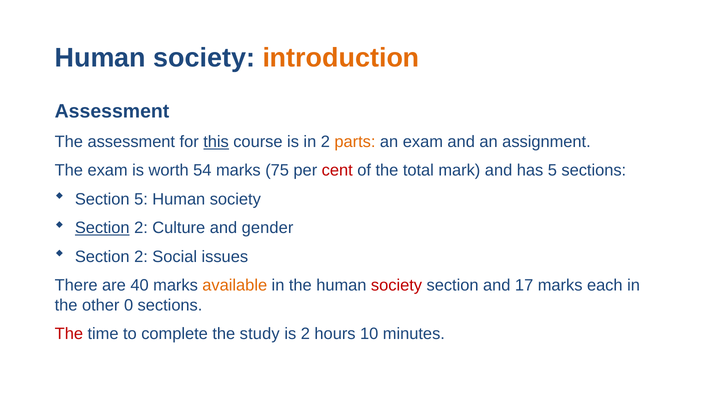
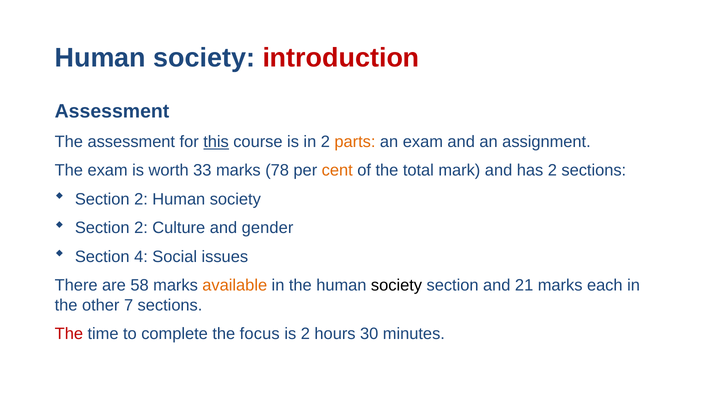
introduction colour: orange -> red (341, 58)
54: 54 -> 33 (202, 170)
75: 75 -> 78 (277, 170)
cent colour: red -> orange (337, 170)
has 5: 5 -> 2 (552, 170)
5: 5 -> 2 (141, 199)
Section underline: present -> none (102, 228)
2: 2 -> 4 (141, 257)
40: 40 -> 58 (140, 285)
society colour: red -> black (397, 285)
17: 17 -> 21 (524, 285)
0: 0 -> 7 (129, 305)
study: study -> focus (260, 334)
10: 10 -> 30 (369, 334)
